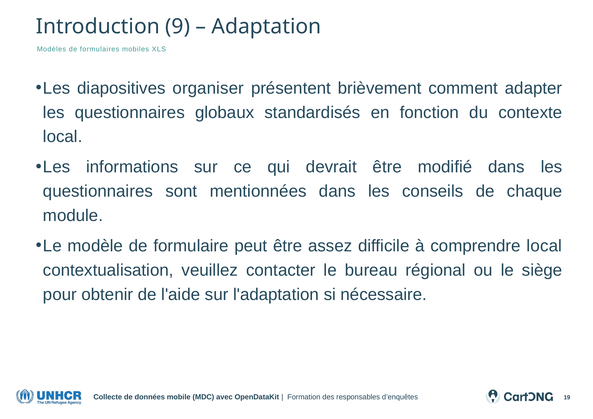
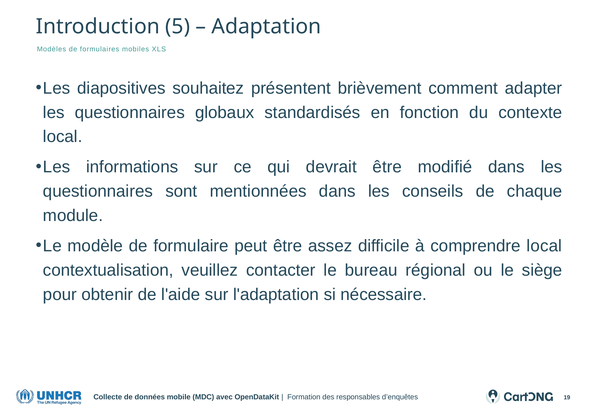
9: 9 -> 5 (178, 27)
organiser: organiser -> souhaitez (208, 88)
